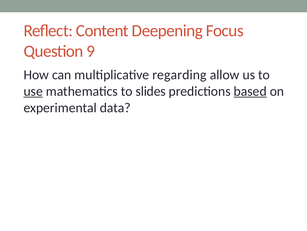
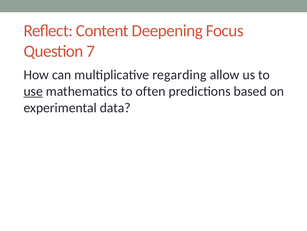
9: 9 -> 7 (91, 51)
slides: slides -> often (151, 91)
based underline: present -> none (250, 91)
